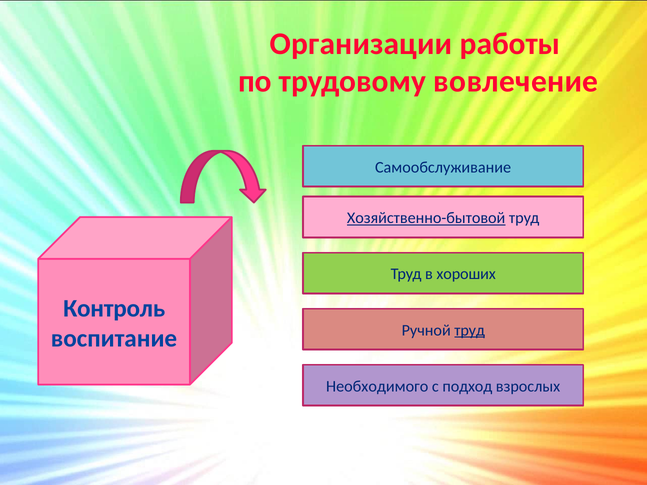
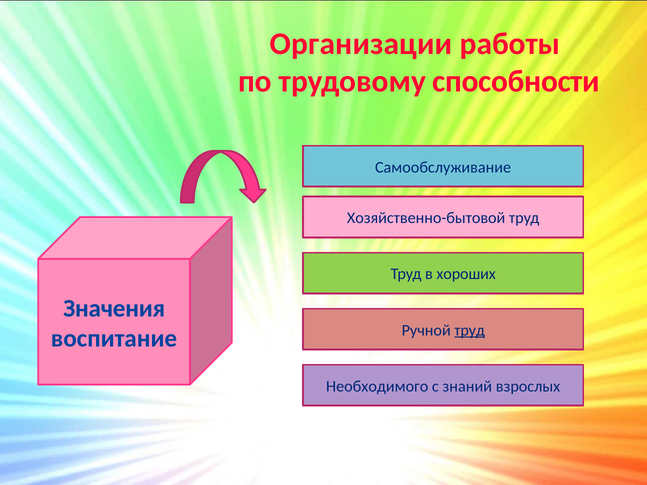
вовлечение: вовлечение -> способности (516, 81)
Хозяйственно-бытовой underline: present -> none (426, 218)
Контроль: Контроль -> Значения (114, 309)
подход: подход -> знаний (467, 386)
